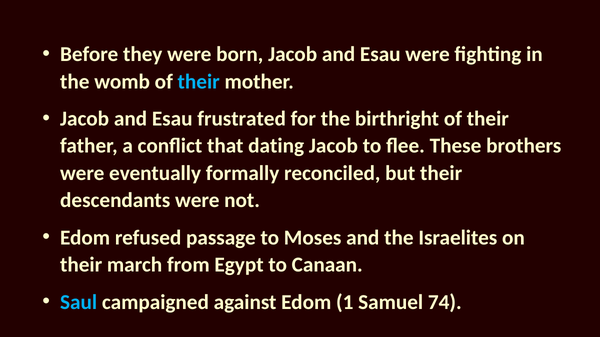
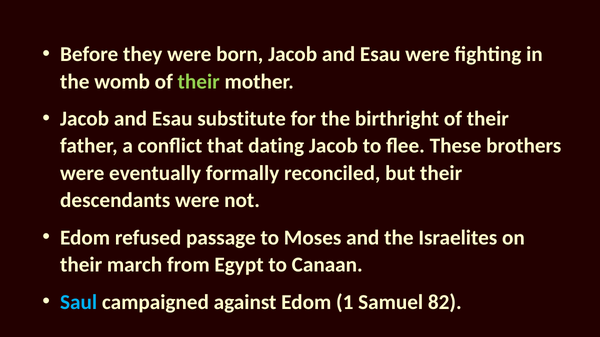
their colour: light blue -> light green (199, 82)
frustrated: frustrated -> substitute (242, 119)
74: 74 -> 82 (445, 303)
